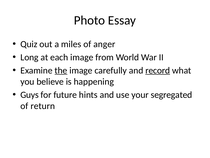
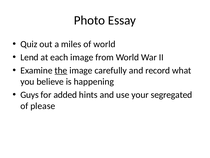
of anger: anger -> world (104, 44)
Long: Long -> Lend (30, 57)
record underline: present -> none (158, 70)
future: future -> added (65, 94)
return: return -> please (43, 106)
